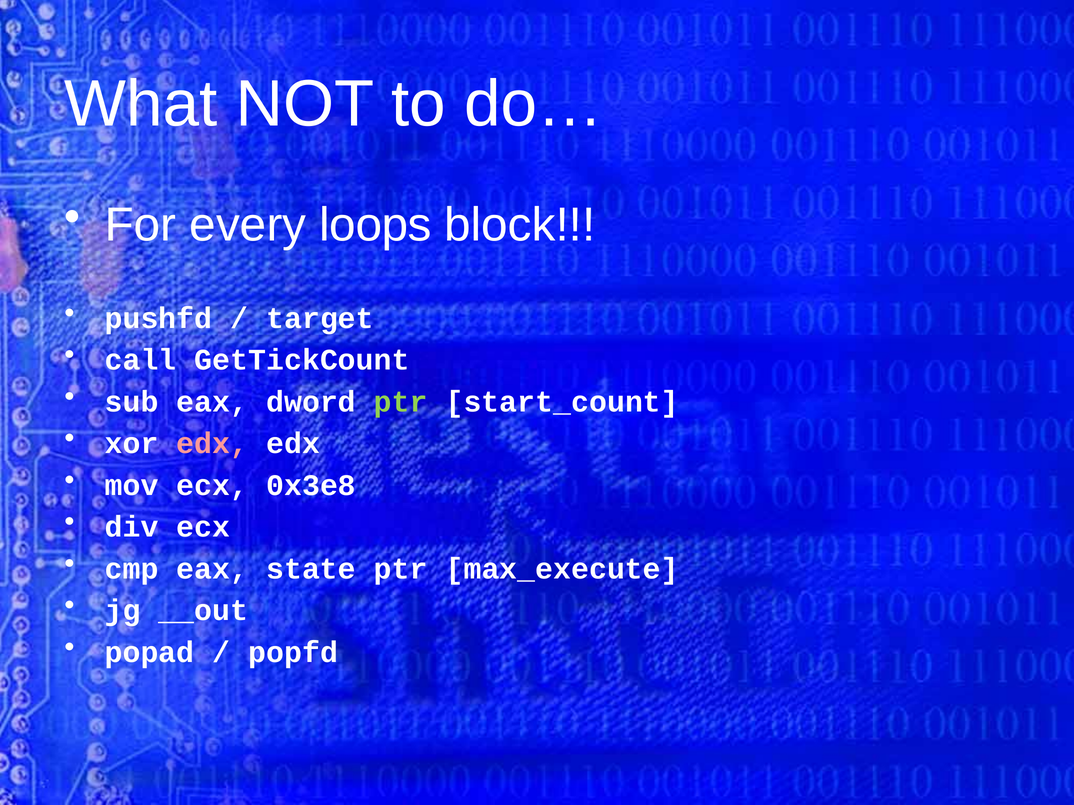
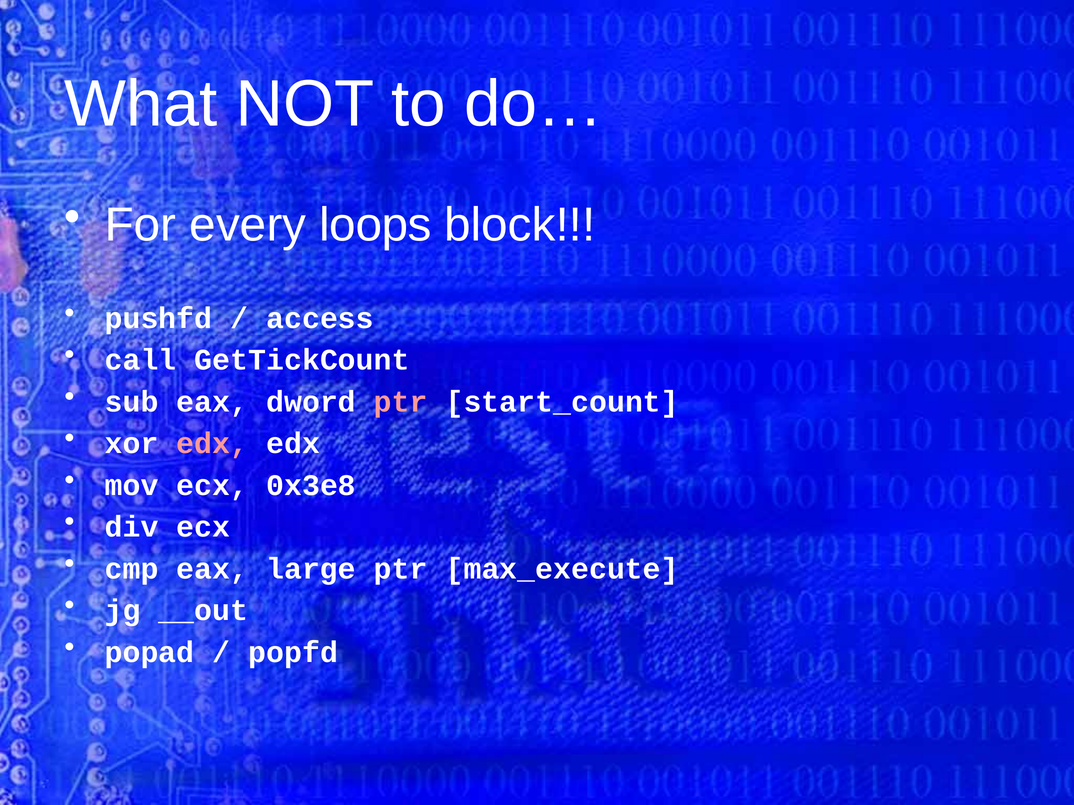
target: target -> access (320, 318)
ptr colour: light green -> pink (401, 402)
state: state -> large (311, 569)
